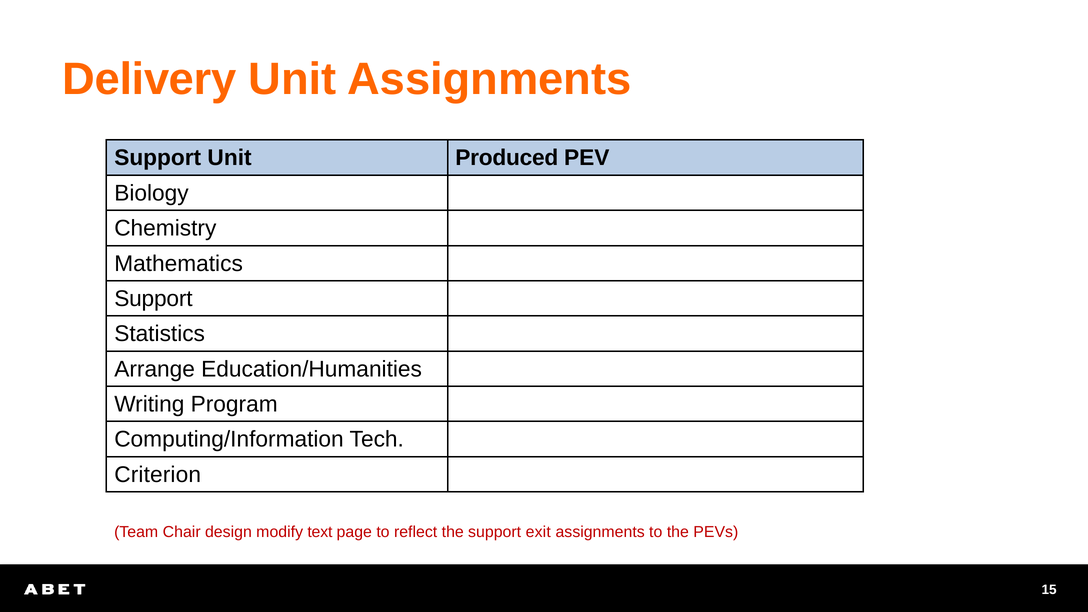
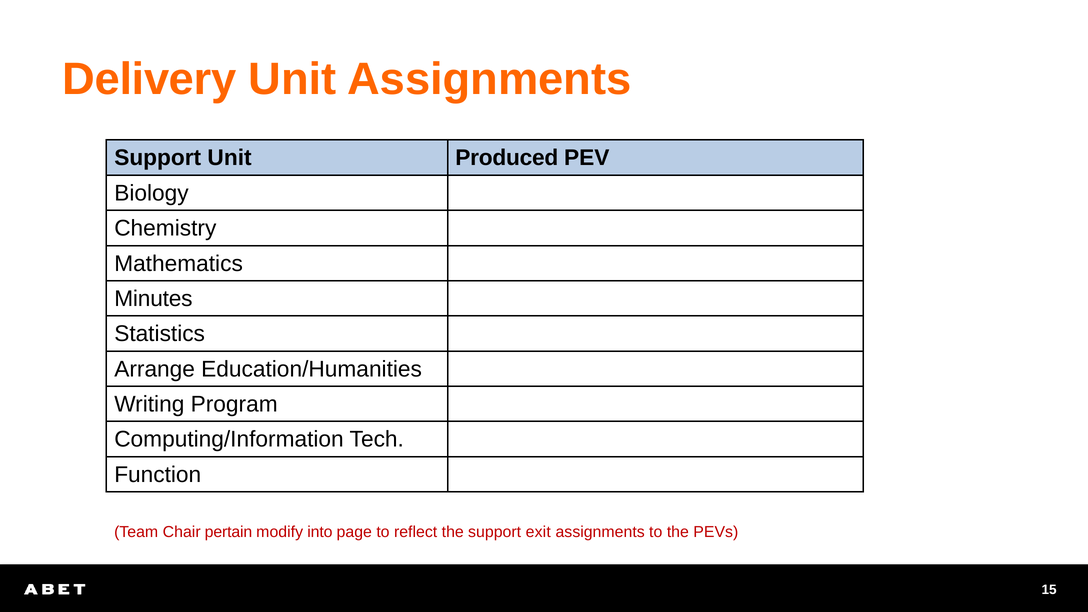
Support: Support -> Minutes (153, 299)
Criterion: Criterion -> Function (158, 475)
design: design -> pertain (229, 532)
text: text -> into (320, 532)
